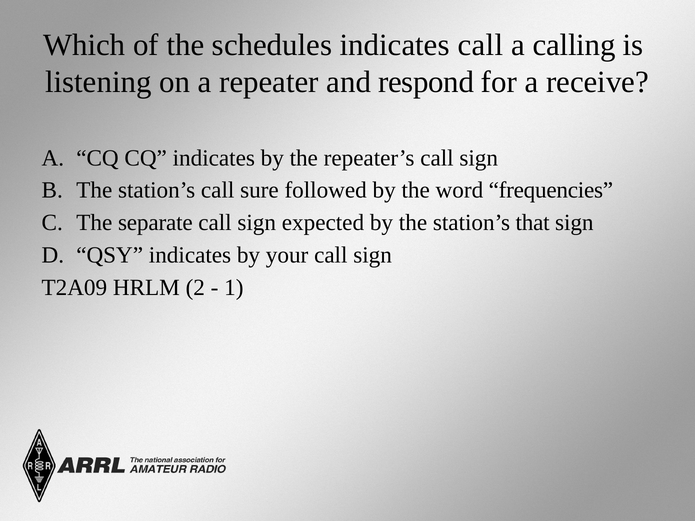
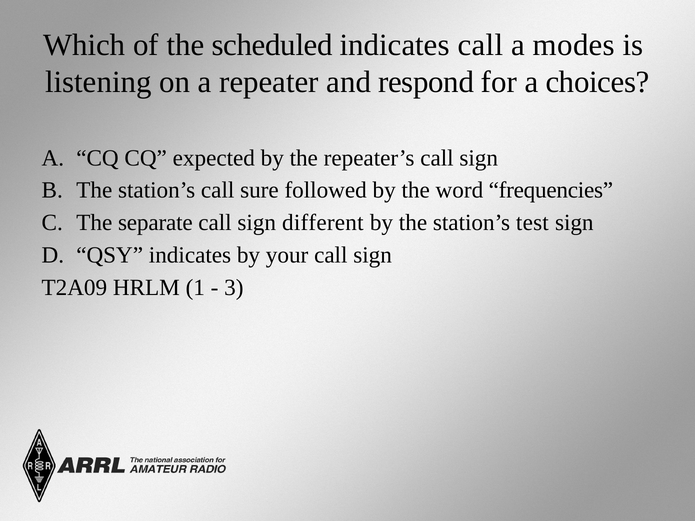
schedules: schedules -> scheduled (272, 45)
calling: calling -> modes (574, 45)
receive: receive -> choices (598, 82)
CQ indicates: indicates -> expected (214, 158)
expected: expected -> different (323, 223)
that: that -> test (532, 223)
2: 2 -> 1 (195, 288)
1: 1 -> 3 (234, 288)
